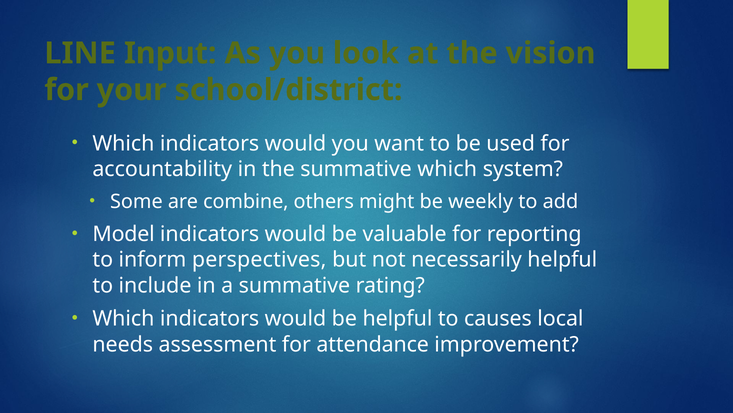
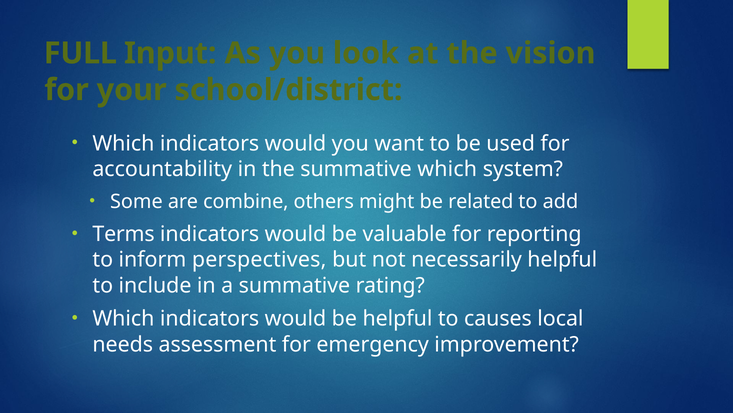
LINE: LINE -> FULL (80, 53)
weekly: weekly -> related (481, 201)
Model: Model -> Terms (124, 234)
attendance: attendance -> emergency (373, 344)
